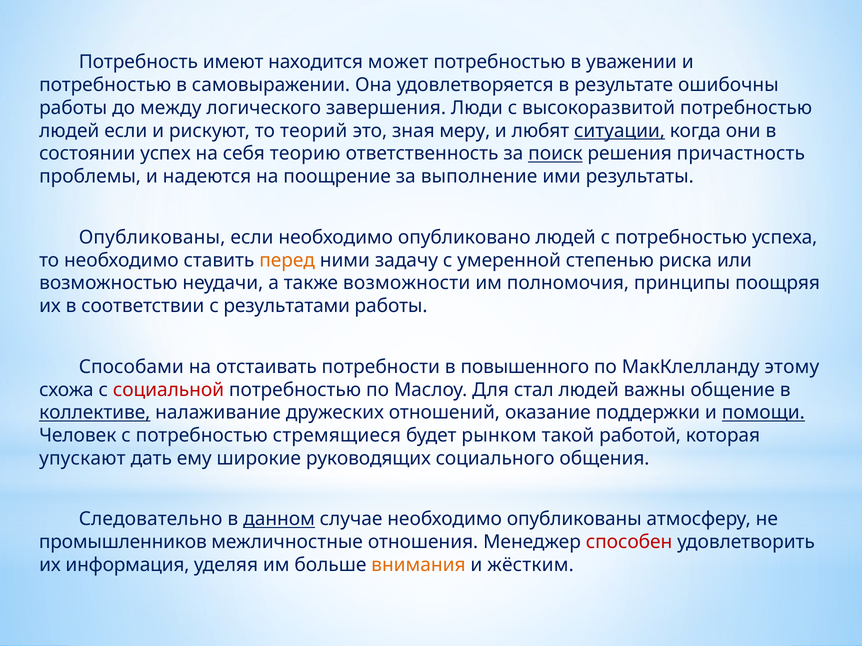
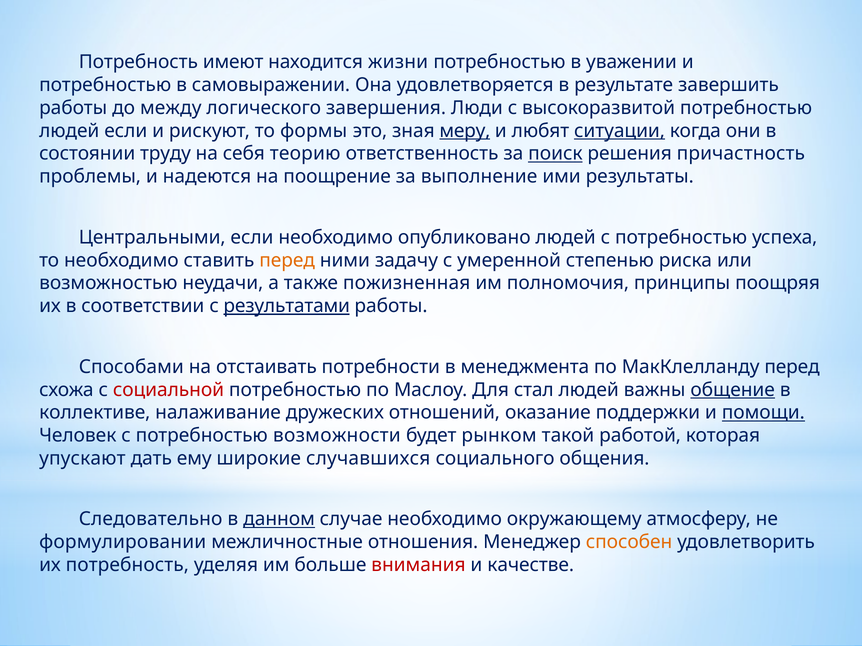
может: может -> жизни (398, 62)
ошибочны: ошибочны -> завершить (728, 85)
теорий: теорий -> формы (314, 131)
меру underline: none -> present (465, 131)
ycпex: ycпex -> труду (166, 154)
Опубликованы: Опубликованы -> Центральными (152, 237)
возможности: возможности -> пожизненная (407, 283)
результатами underline: none -> present (287, 306)
повышенного: повышенного -> менеджмента (525, 367)
МакКлелланду этому: этому -> перед (792, 367)
общение underline: none -> present (733, 390)
коллективе underline: present -> none (95, 413)
стремящиеся: стремящиеся -> вoзмoжнocти (337, 436)
руководящих: руководящих -> случавшихся (368, 459)
необходимо опубликованы: опубликованы -> окружающему (574, 520)
промышленников: промышленников -> формулировании (123, 543)
способен colour: red -> orange (629, 543)
их информация: информация -> потребность (127, 565)
внимания colour: orange -> red (418, 565)
жёстким: жёстким -> качестве (531, 565)
